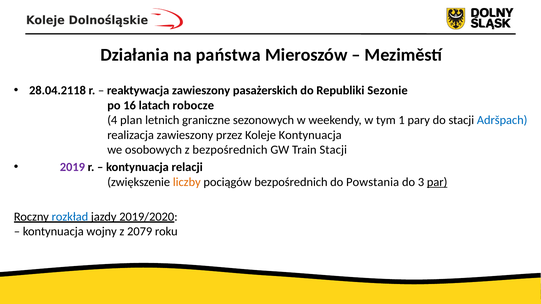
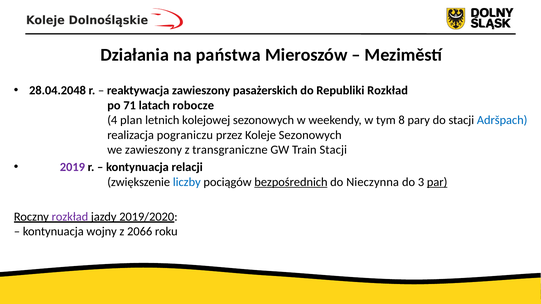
28.04.2118: 28.04.2118 -> 28.04.2048 (58, 91)
Republiki Sezonie: Sezonie -> Rozkład (388, 91)
16: 16 -> 71 (130, 105)
graniczne: graniczne -> kolejowej (206, 120)
1: 1 -> 8 (402, 120)
realizacja zawieszony: zawieszony -> pograniczu (185, 135)
Koleje Kontynuacja: Kontynuacja -> Sezonowych (310, 135)
we osobowych: osobowych -> zawieszony (153, 150)
z bezpośrednich: bezpośrednich -> transgraniczne (230, 150)
liczby colour: orange -> blue (187, 182)
bezpośrednich underline: none -> present (291, 182)
Powstania: Powstania -> Nieczynna (373, 182)
rozkład colour: blue -> purple (70, 217)
2079: 2079 -> 2066 (140, 232)
